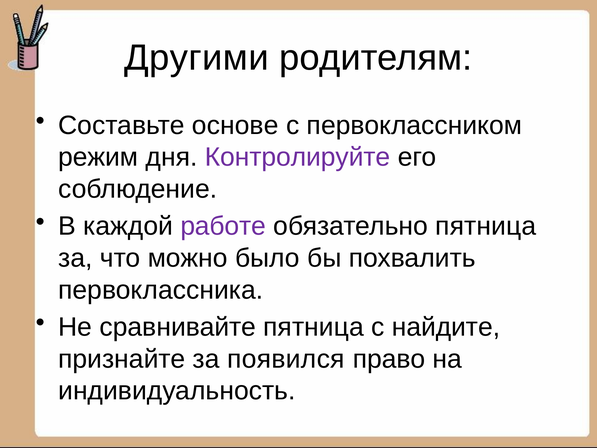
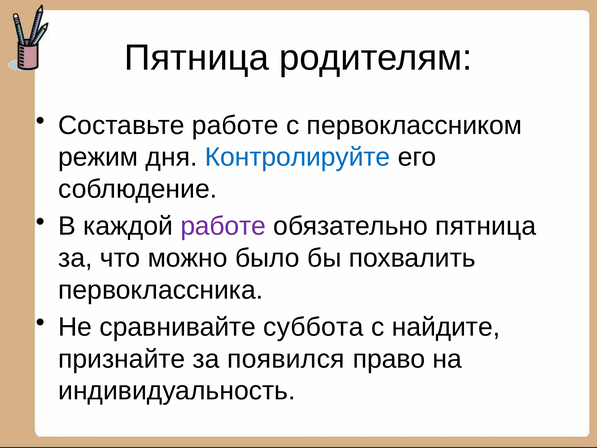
Другими: Другими -> Пятница (197, 58)
Составьте основе: основе -> работе (235, 125)
Контролируйте colour: purple -> blue (298, 157)
сравнивайте пятница: пятница -> суббота (313, 327)
